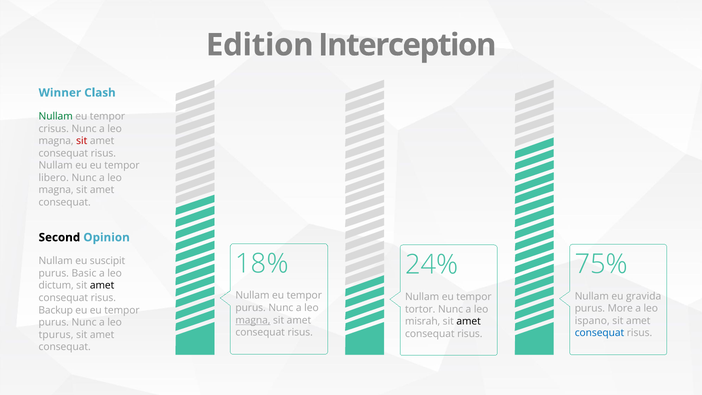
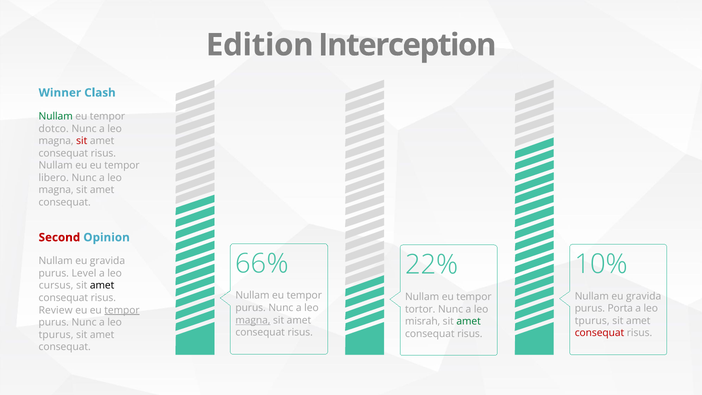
crisus: crisus -> dotco (54, 129)
Second colour: black -> red (59, 237)
18%: 18% -> 66% (262, 264)
75%: 75% -> 10% (601, 264)
24%: 24% -> 22% (432, 265)
suscipit: suscipit -> gravida (107, 261)
Basic: Basic -> Level (84, 273)
dictum: dictum -> cursus (56, 286)
More: More -> Porta (620, 308)
Backup: Backup -> Review (56, 310)
tempor underline: none -> present (122, 310)
ispano: ispano -> tpurus (592, 321)
amet colour: black -> green (469, 321)
consequat colour: blue -> red (599, 333)
